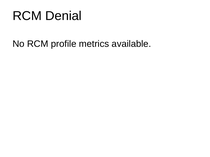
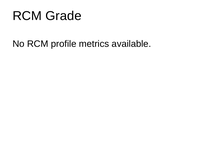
Denial: Denial -> Grade (63, 16)
